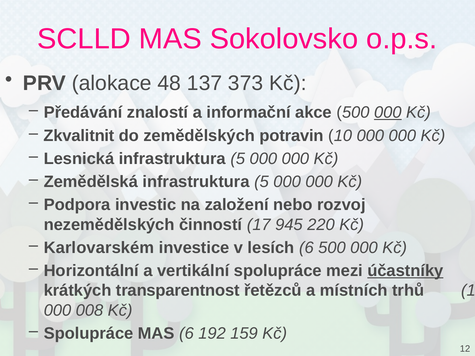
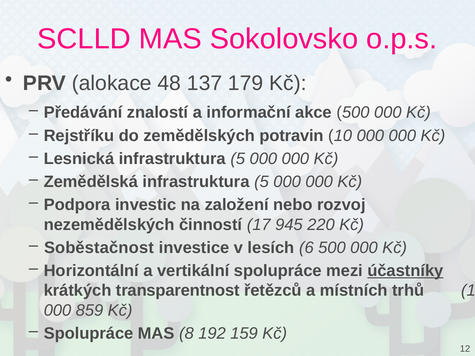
373: 373 -> 179 (246, 83)
000 underline: present -> none (388, 113)
Zkvalitnit: Zkvalitnit -> Rejstříku (79, 136)
Karlovarském: Karlovarském -> Soběstačnost (99, 248)
008: 008 -> 859 (89, 310)
MAS 6: 6 -> 8 (186, 334)
